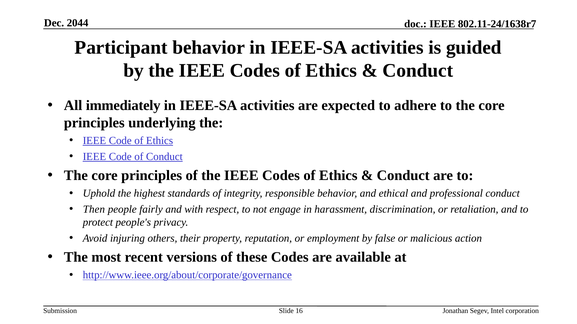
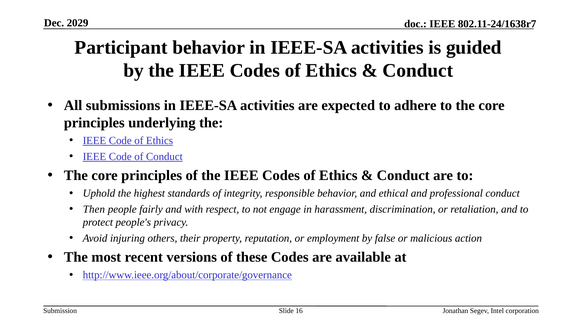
2044: 2044 -> 2029 (78, 23)
immediately: immediately -> submissions (123, 106)
